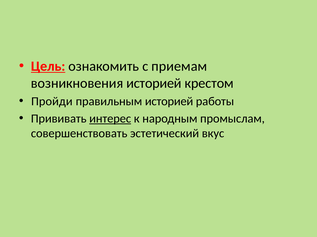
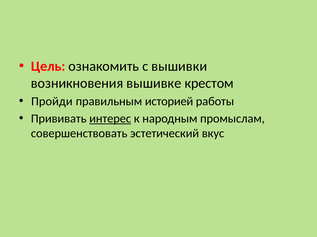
Цель underline: present -> none (48, 67)
приемам: приемам -> вышивки (179, 67)
возникновения историей: историей -> вышивке (154, 83)
